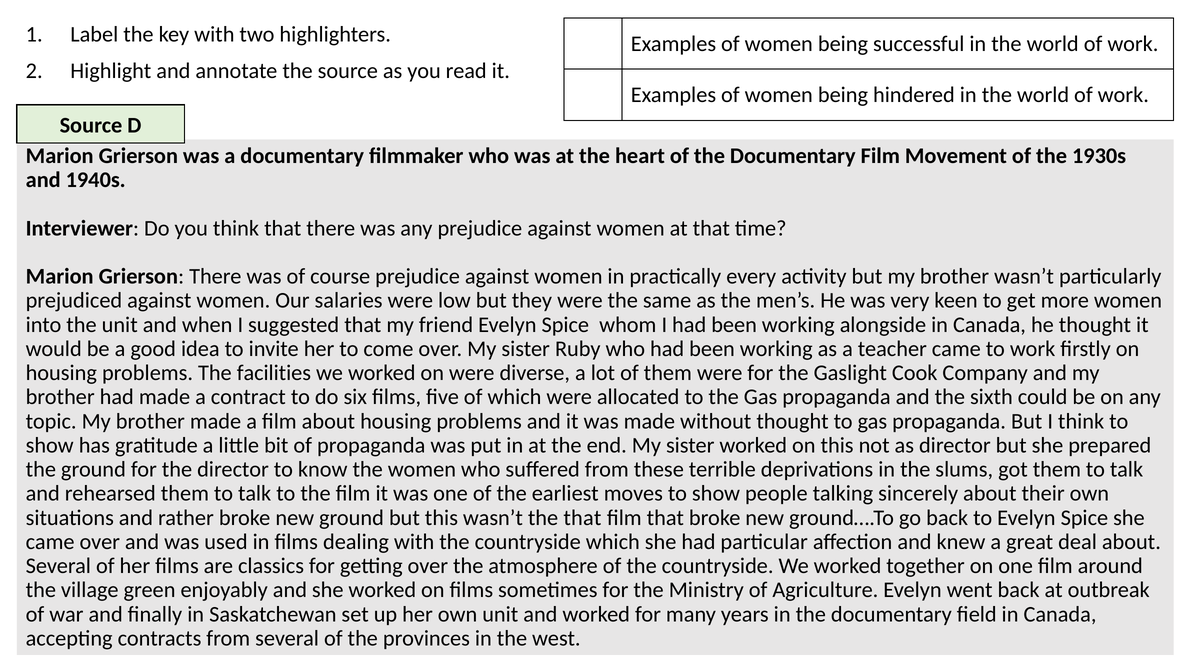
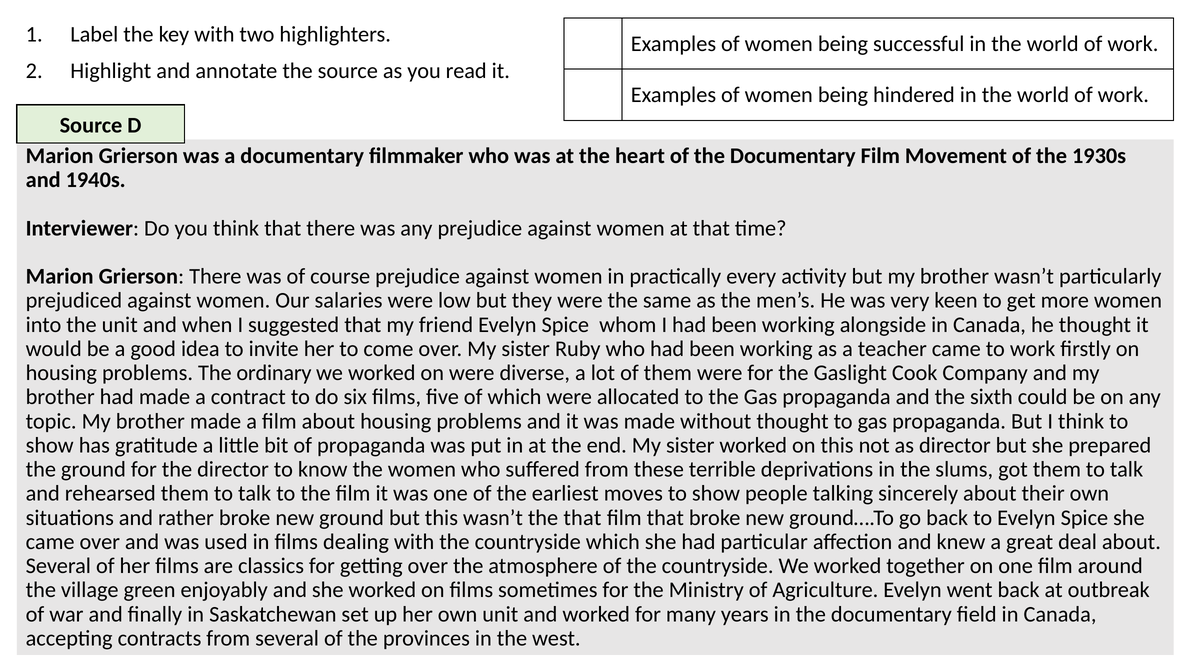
facilities: facilities -> ordinary (274, 373)
